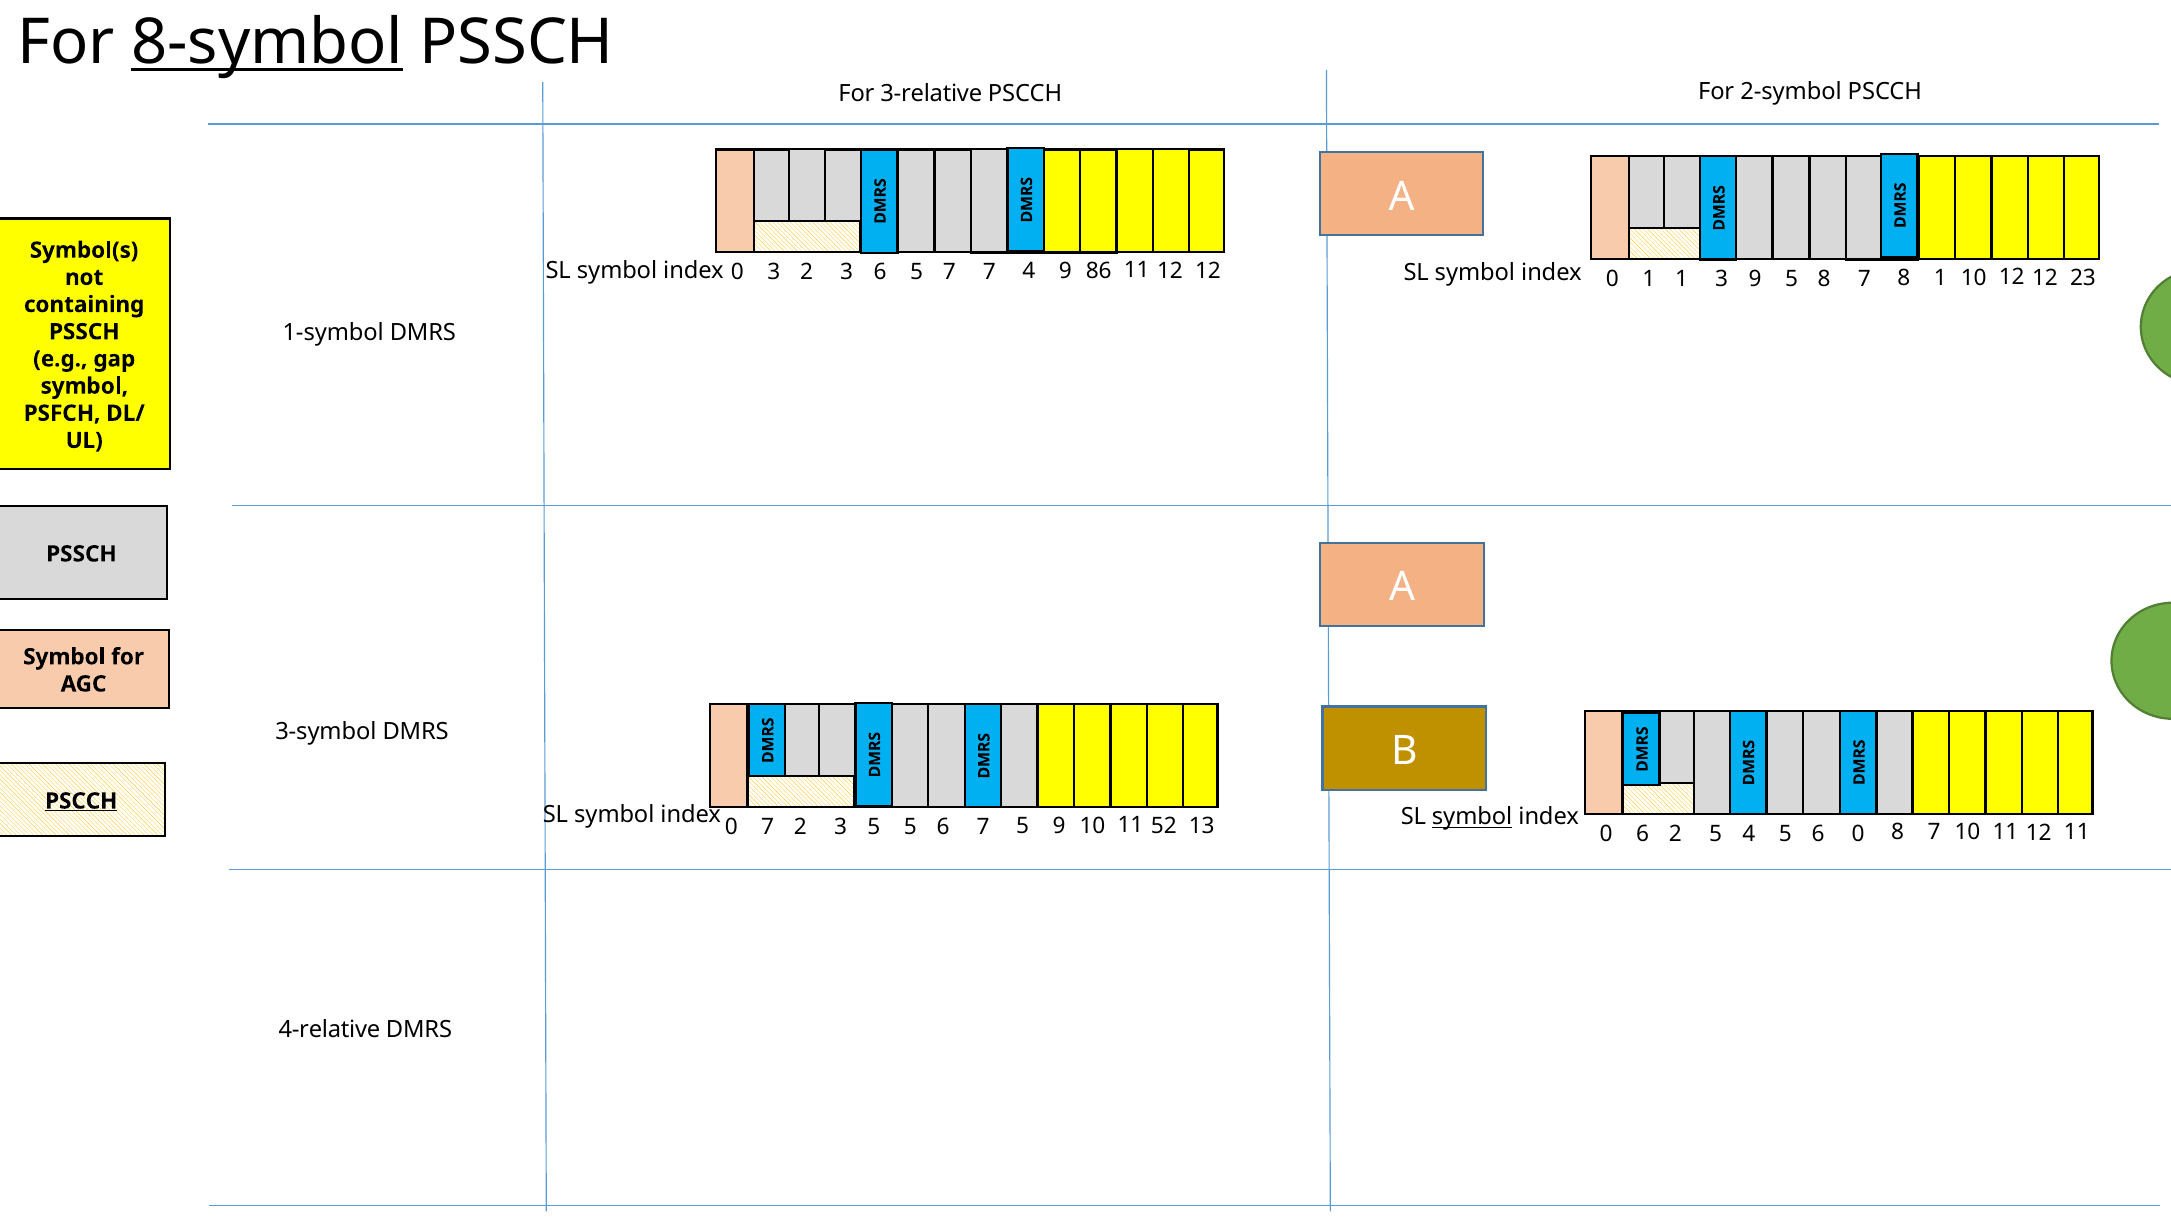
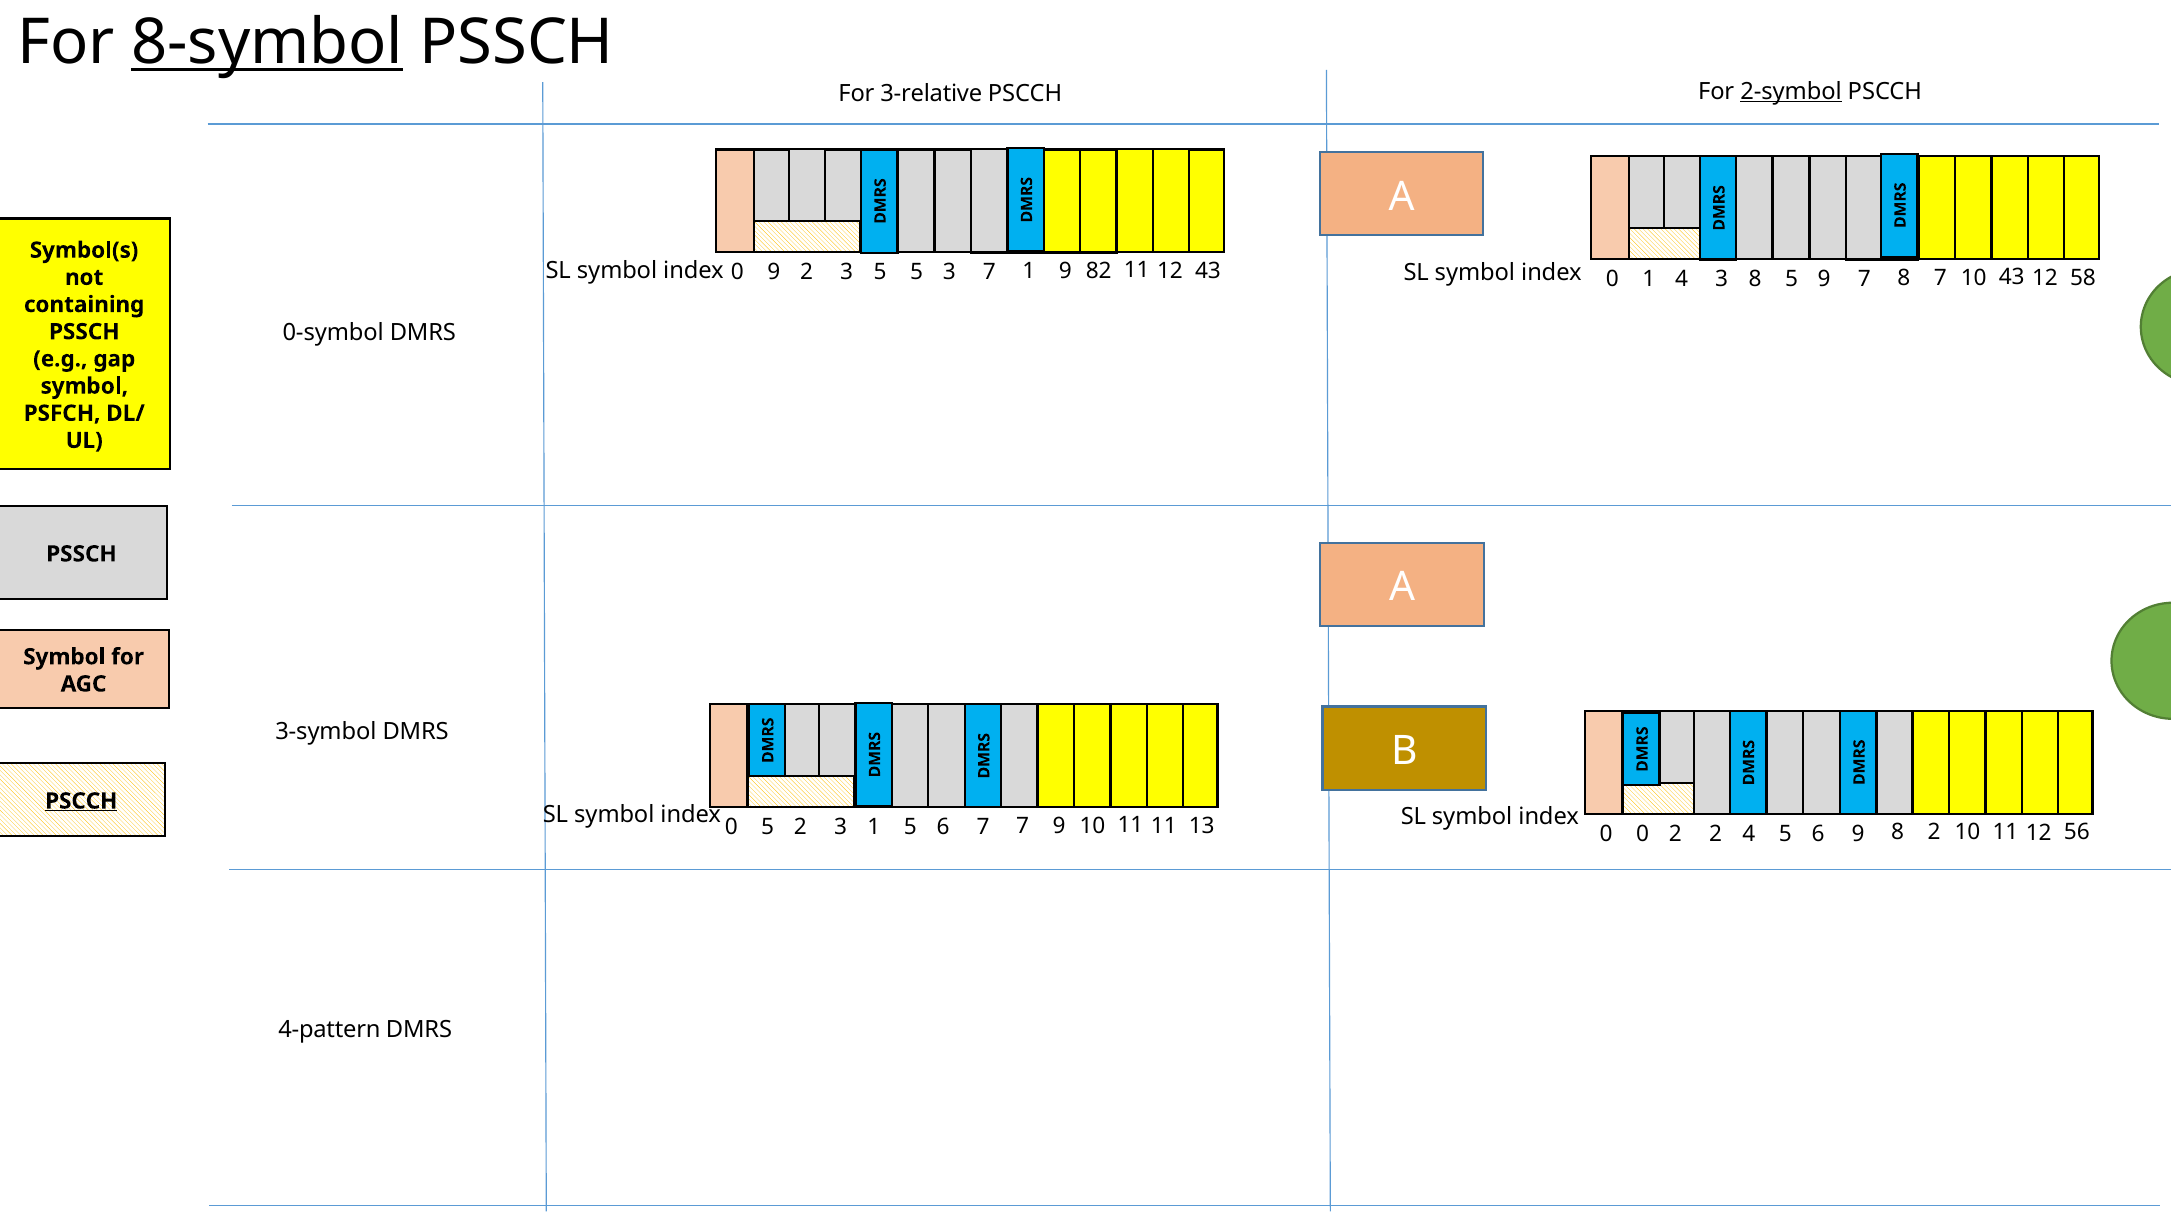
2-symbol underline: none -> present (1791, 92)
0 3: 3 -> 9 (774, 272)
3 6: 6 -> 5 (880, 272)
5 7: 7 -> 3 (949, 272)
7 4: 4 -> 1 (1029, 271)
86: 86 -> 82 (1099, 271)
11 12 12: 12 -> 43 (1208, 271)
1 1: 1 -> 4 (1682, 279)
3 9: 9 -> 8 (1755, 279)
5 8: 8 -> 9 (1824, 279)
8 1: 1 -> 7 (1940, 278)
10 12: 12 -> 43 (2012, 277)
23: 23 -> 58 (2083, 278)
1-symbol: 1-symbol -> 0-symbol (333, 333)
symbol underline: present -> none (1472, 817)
0 7: 7 -> 5 (768, 827)
3 5: 5 -> 1 (874, 827)
7 5: 5 -> 7 (1023, 826)
11 52: 52 -> 11 (1164, 826)
0 6: 6 -> 0 (1643, 834)
2 5: 5 -> 2 (1715, 834)
6 0: 0 -> 9 (1858, 834)
7: 7 -> 2 (1934, 833)
12 11: 11 -> 56 (2077, 833)
4-relative: 4-relative -> 4-pattern (329, 1030)
